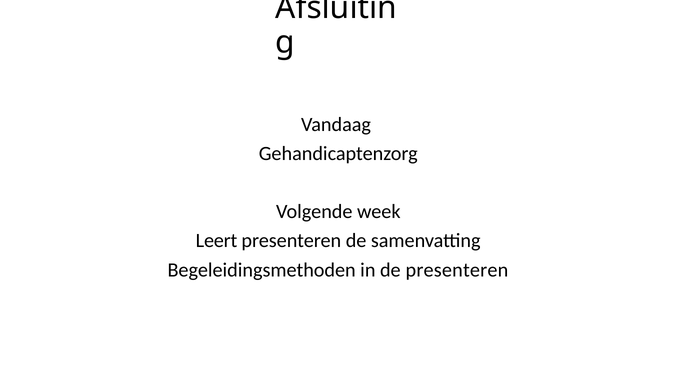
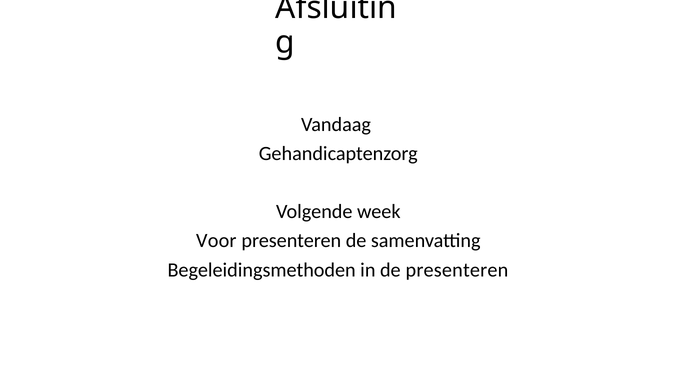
Leert: Leert -> Voor (216, 241)
